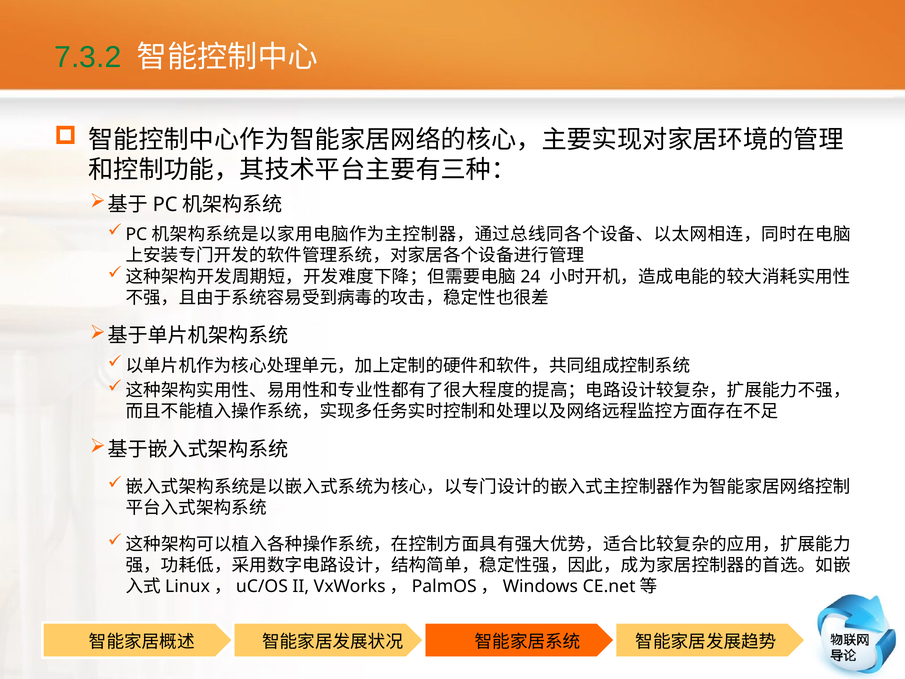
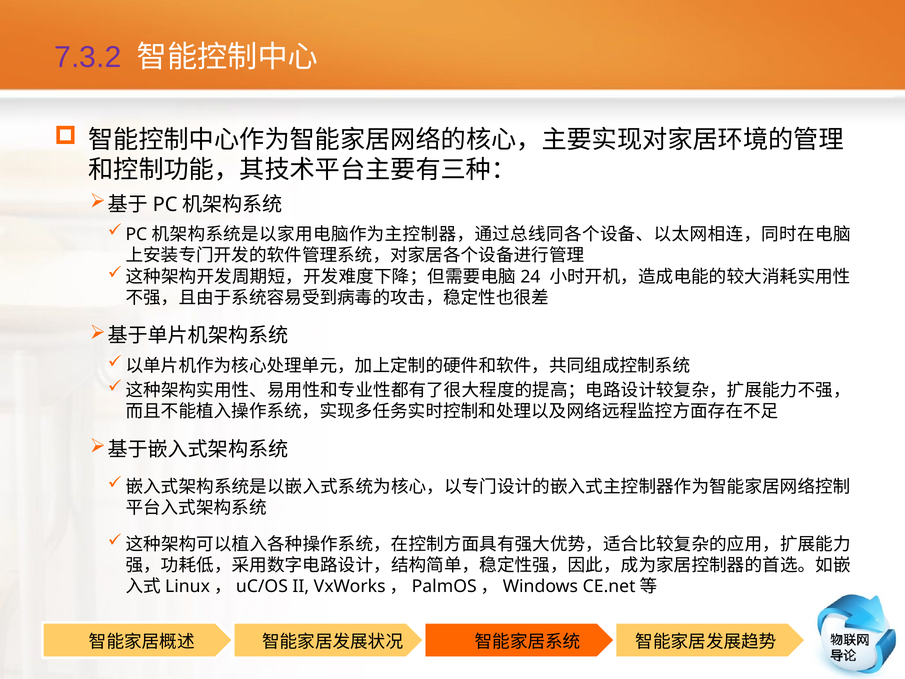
7.3.2 colour: green -> purple (88, 57)
